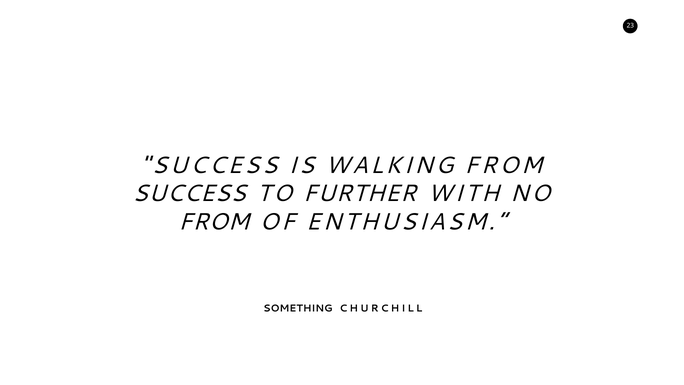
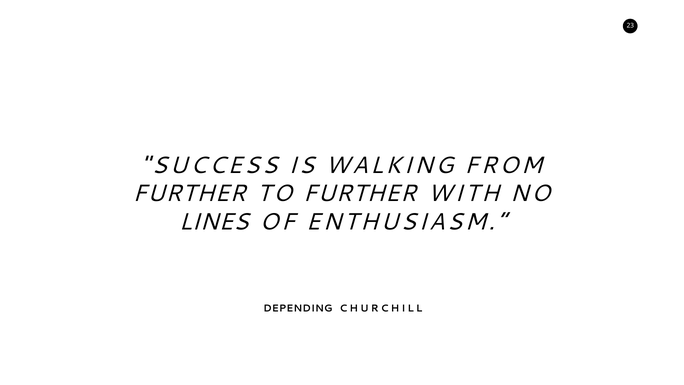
SUCCESS: SUCCESS -> FURTHER (189, 194)
FROM: FROM -> LINES (214, 222)
SOMETHING: SOMETHING -> DEPENDING (298, 308)
